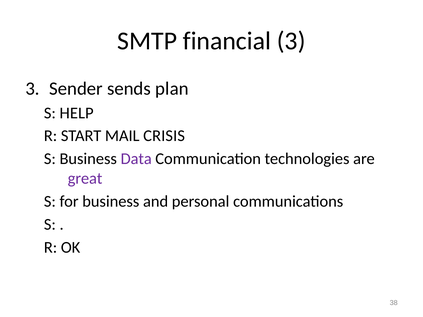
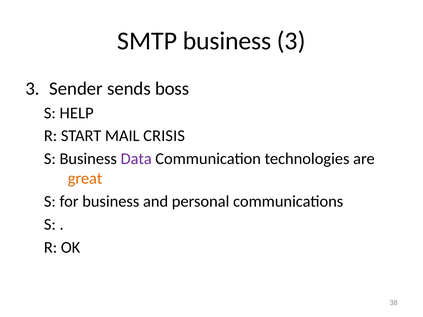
SMTP financial: financial -> business (227, 41)
plan: plan -> boss (172, 89)
great colour: purple -> orange (85, 179)
